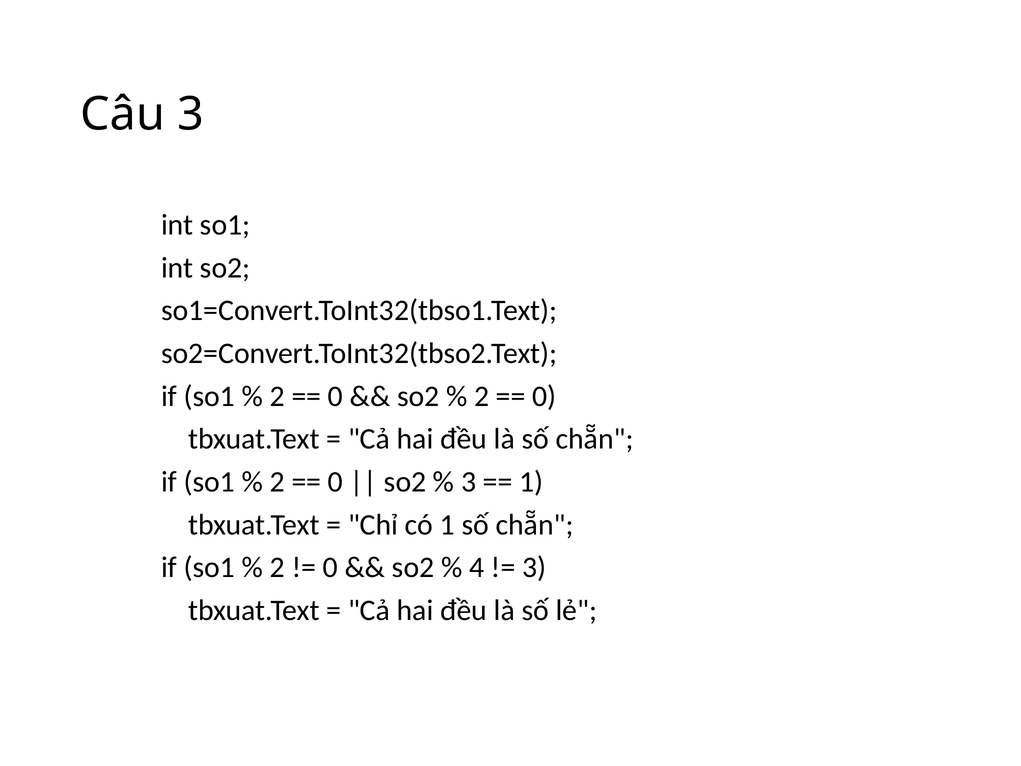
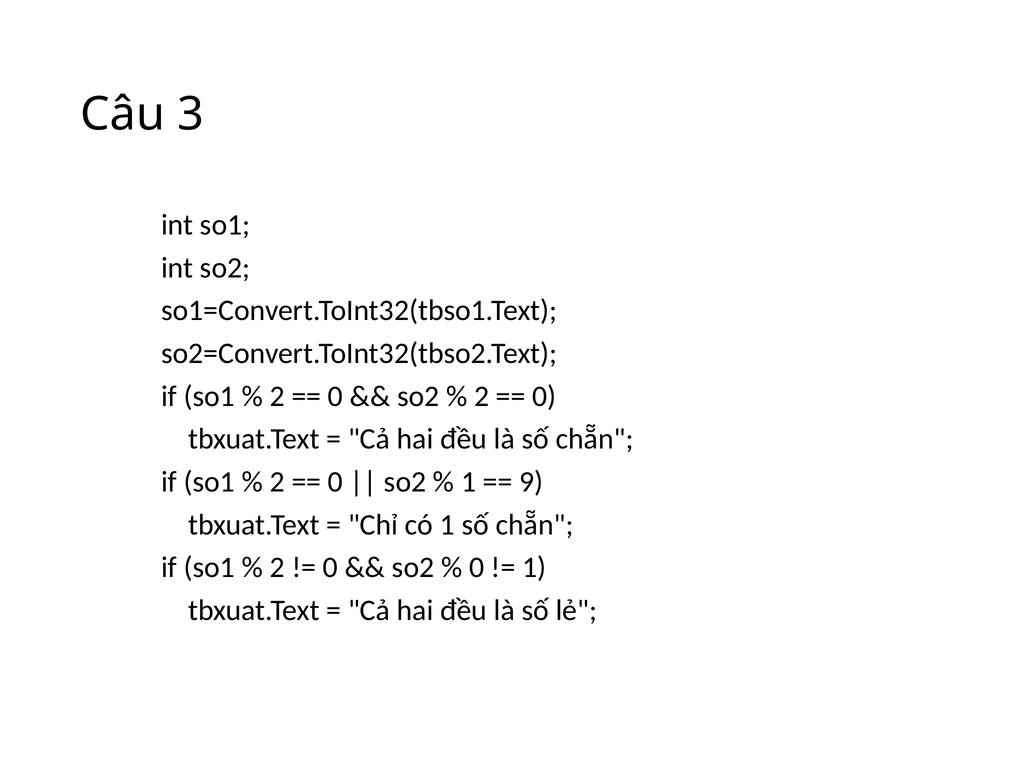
3: 3 -> 1 (469, 482)
1: 1 -> 9 (531, 482)
4: 4 -> 0 (477, 567)
3: 3 -> 1 (534, 567)
